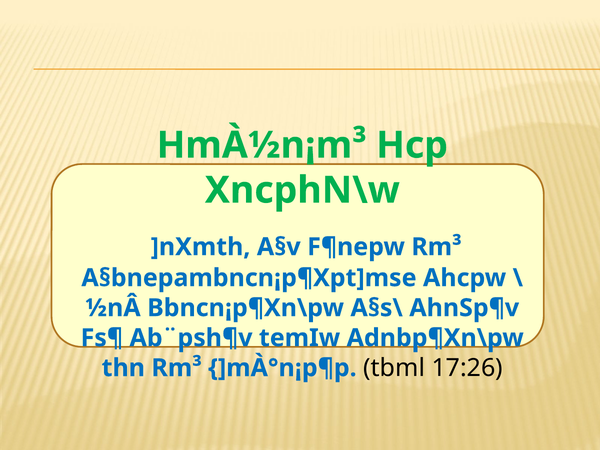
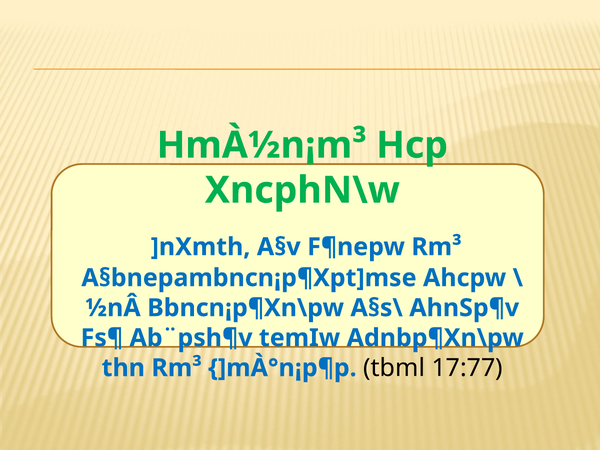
17:26: 17:26 -> 17:77 (467, 368)
